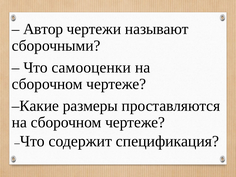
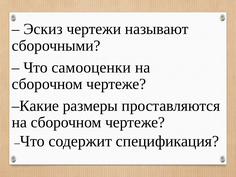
Автор: Автор -> Эскиз (43, 29)
